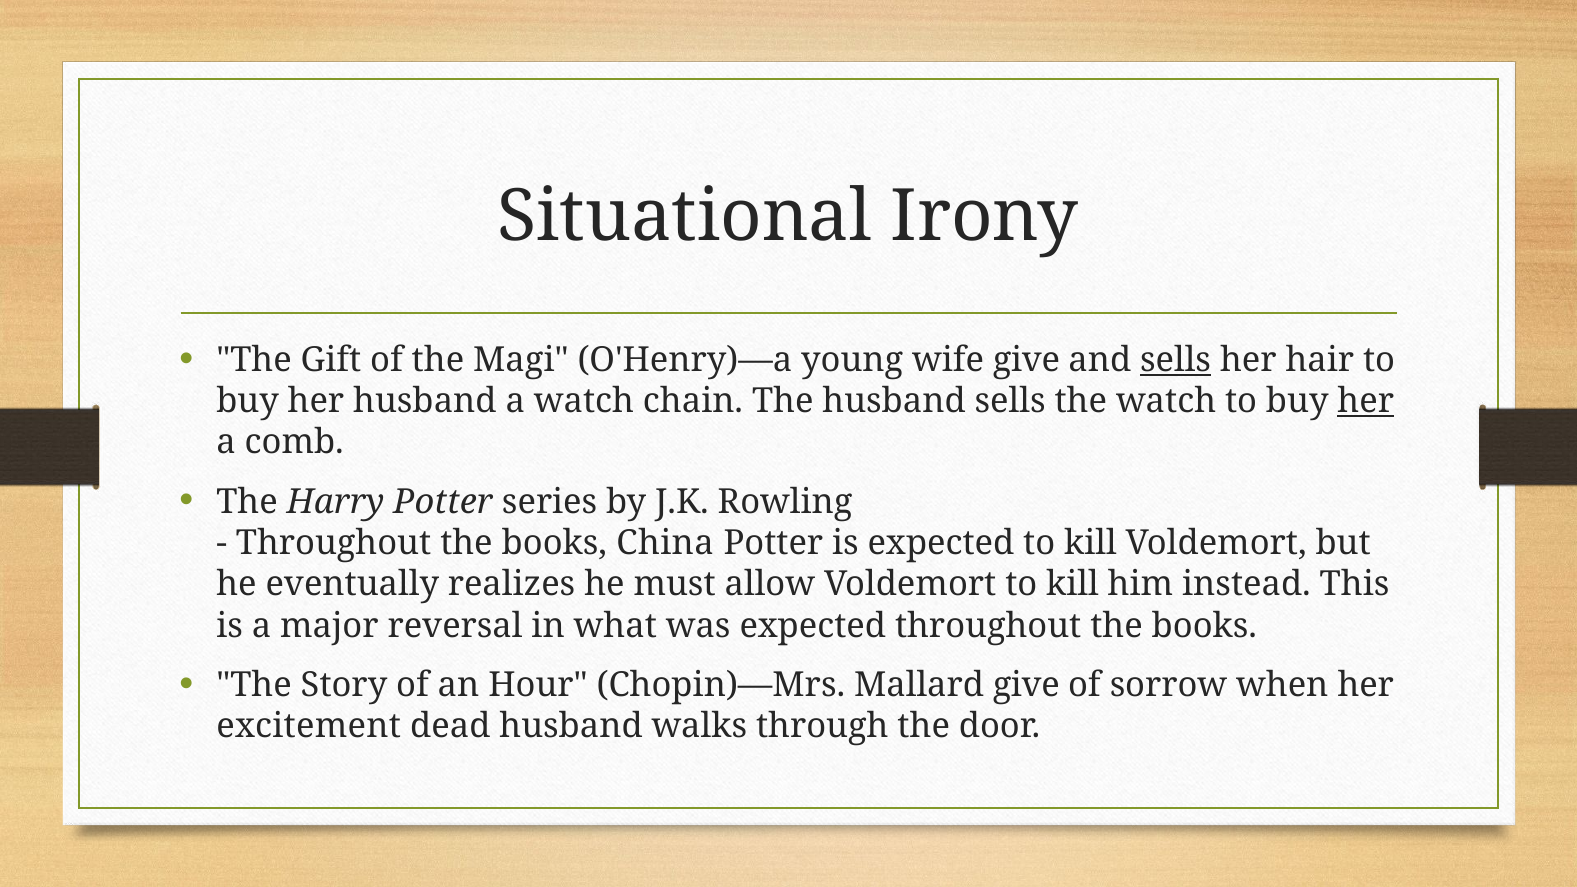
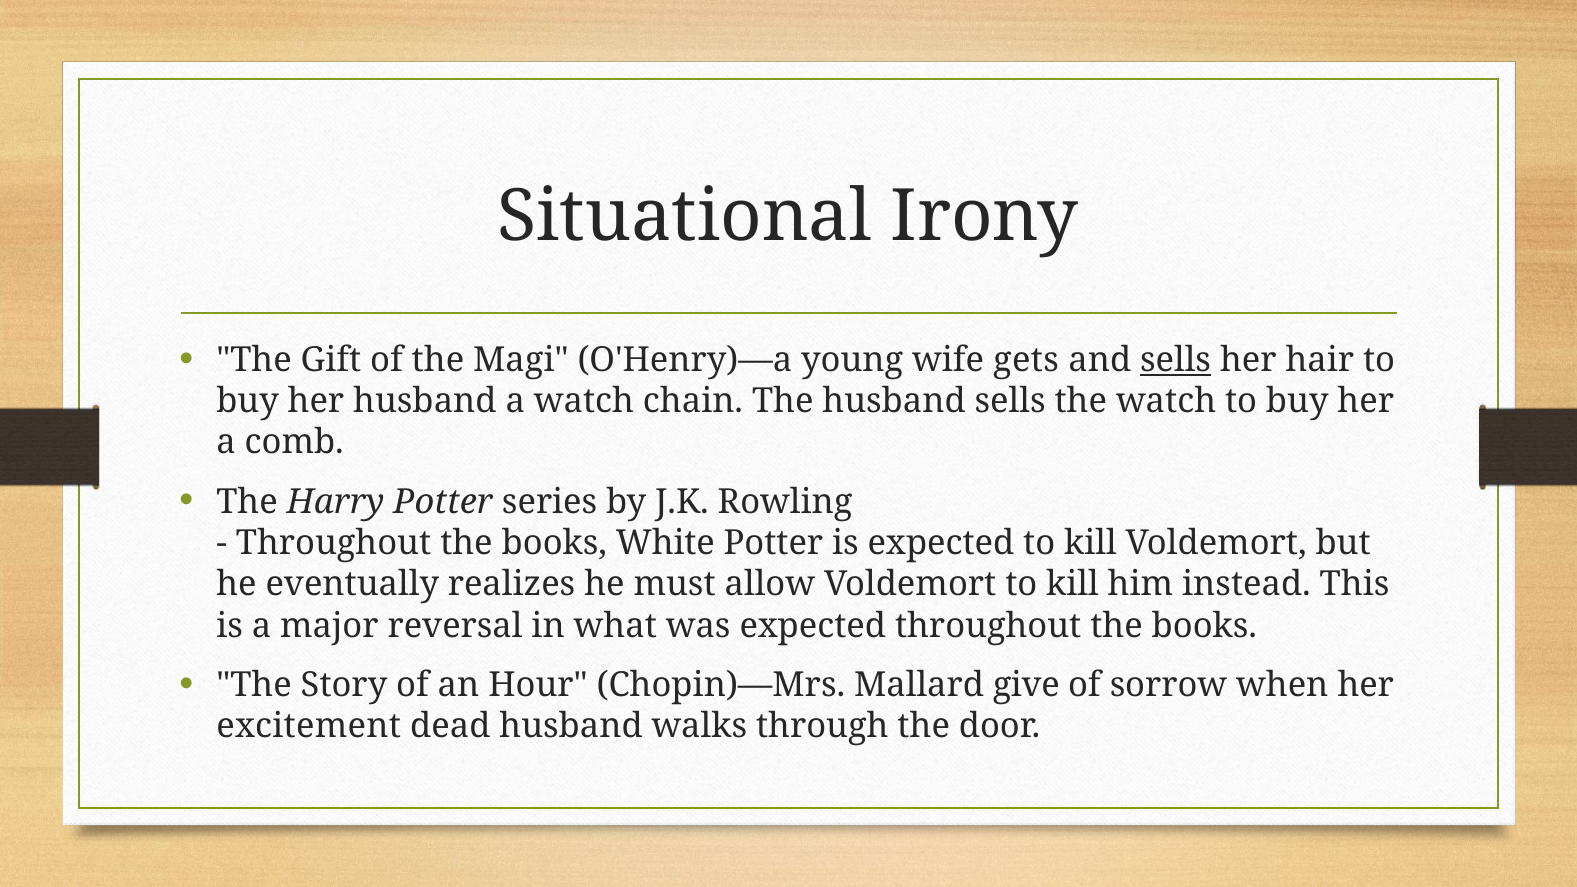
wife give: give -> gets (1026, 360)
her underline: present -> none (1366, 401)
China: China -> White (665, 543)
